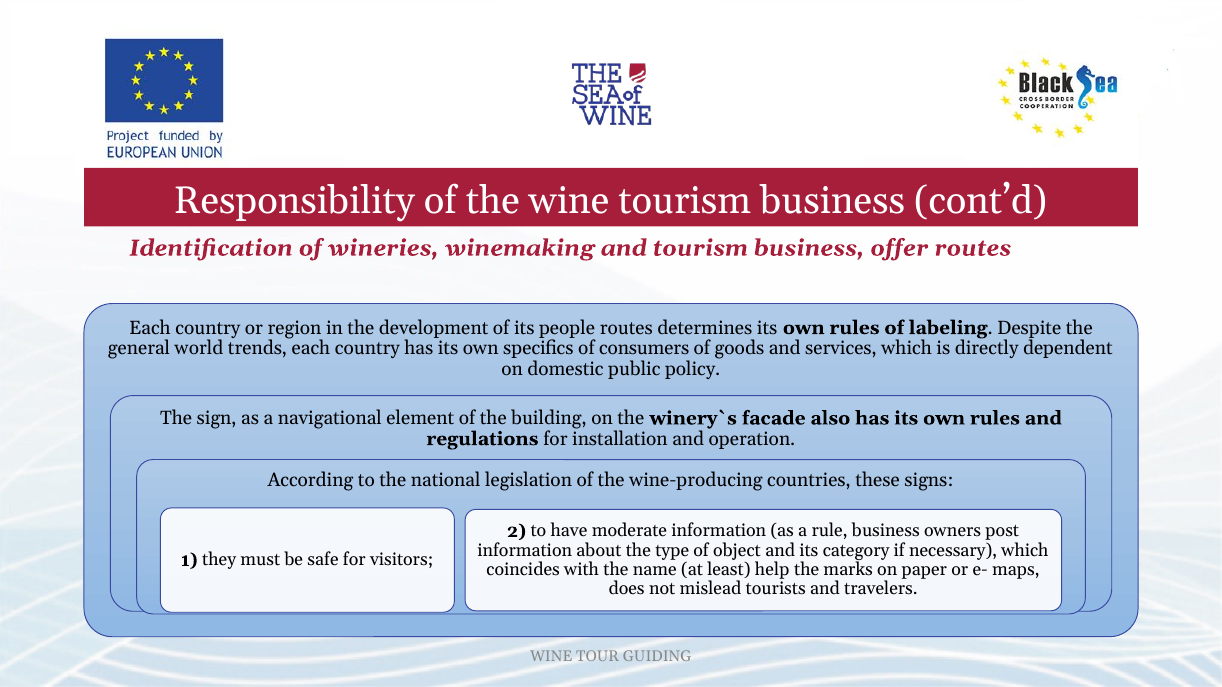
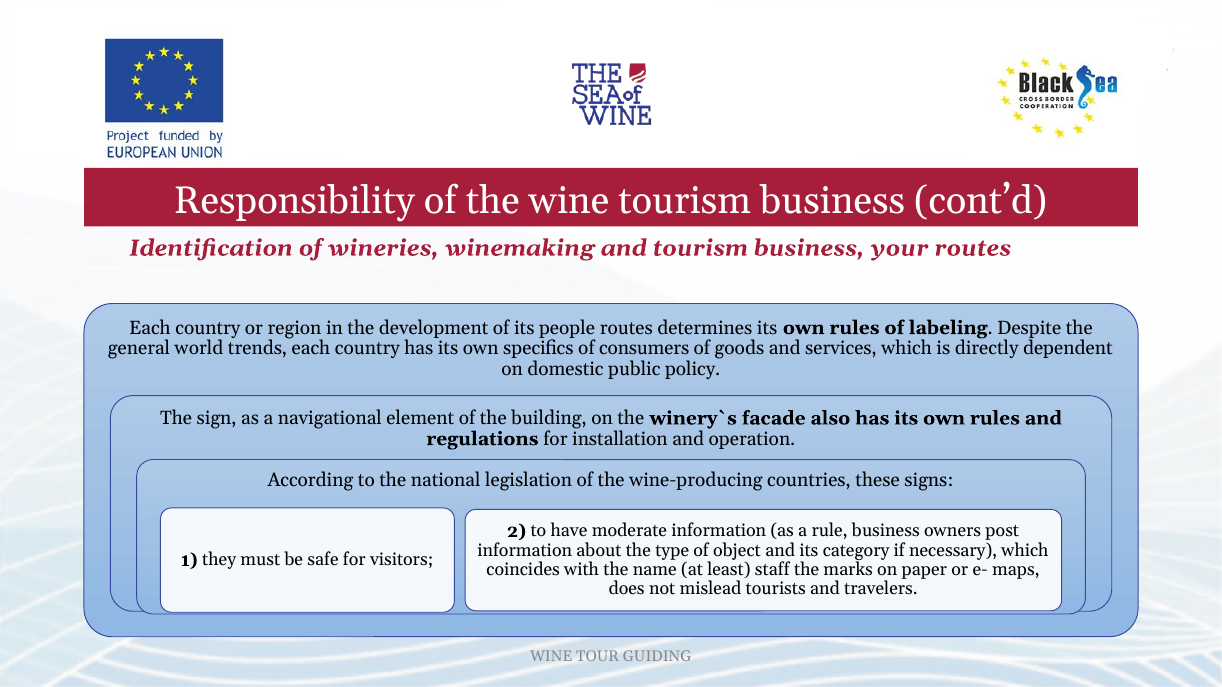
offer: offer -> your (899, 248)
help: help -> staff (772, 570)
